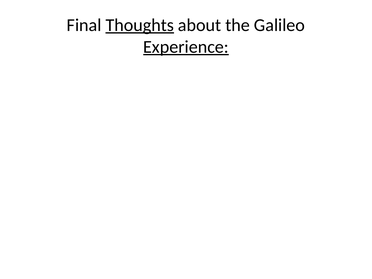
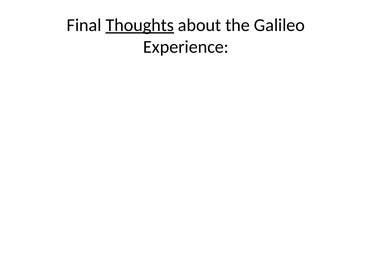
Experience underline: present -> none (186, 47)
